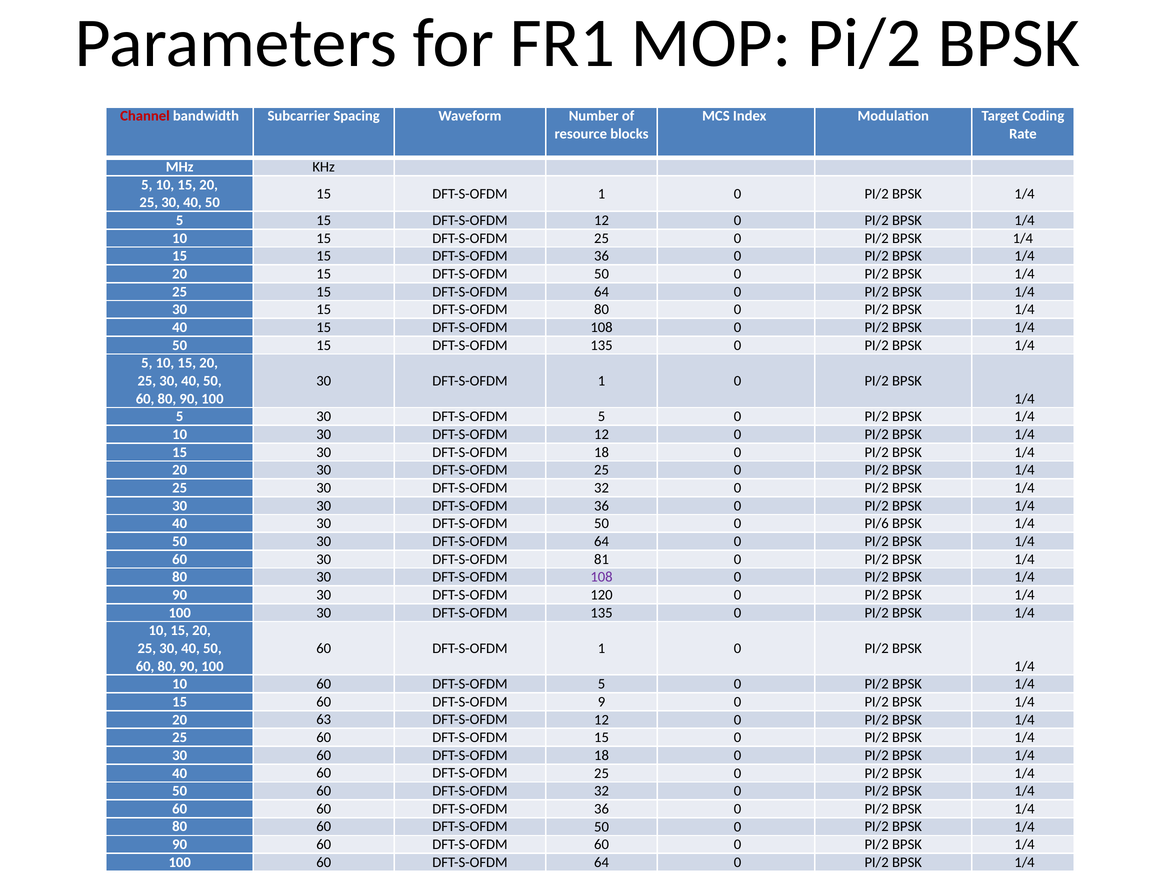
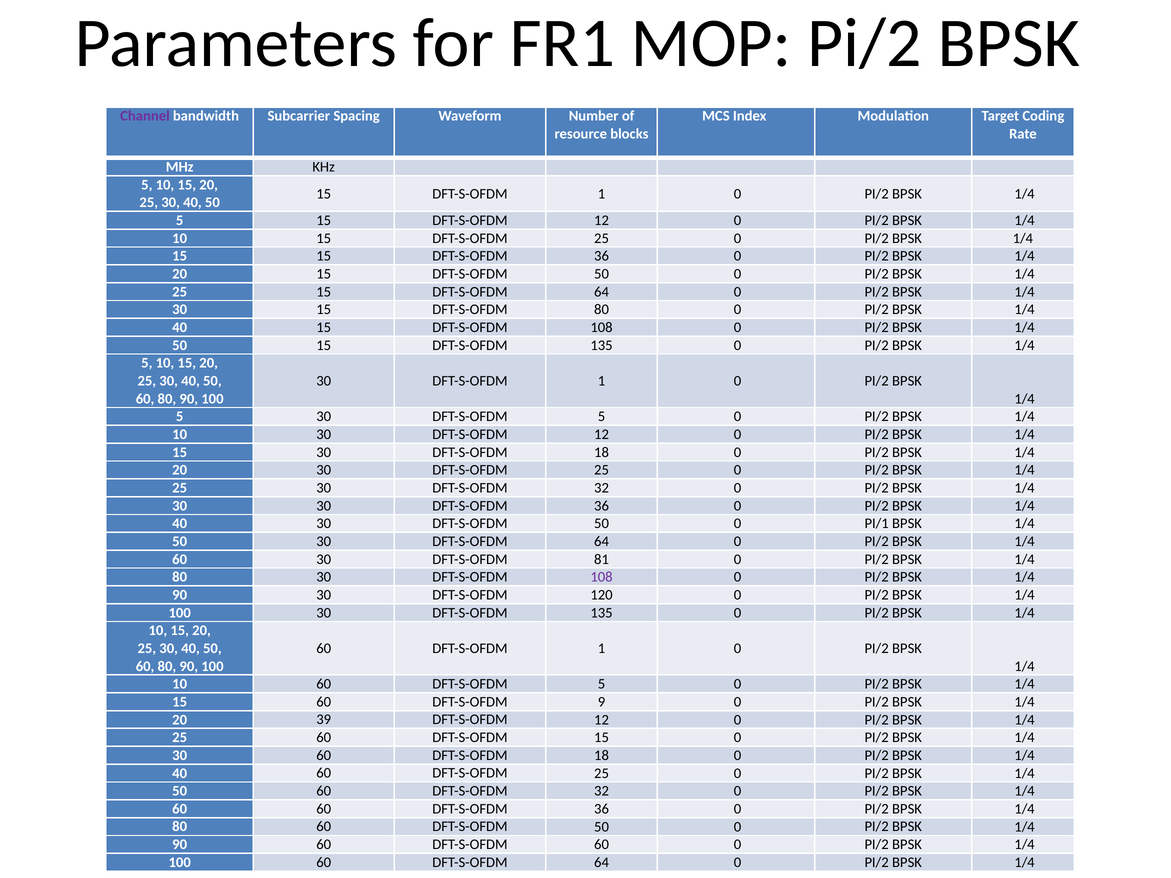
Channel colour: red -> purple (145, 116)
PI/6: PI/6 -> PI/1 (877, 524)
63: 63 -> 39 (324, 720)
